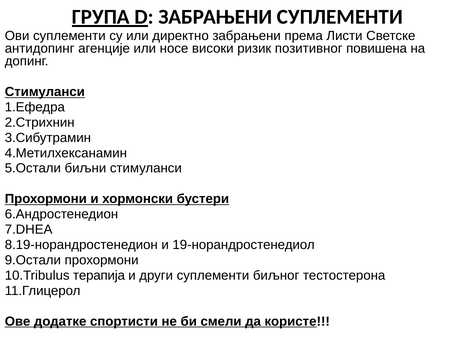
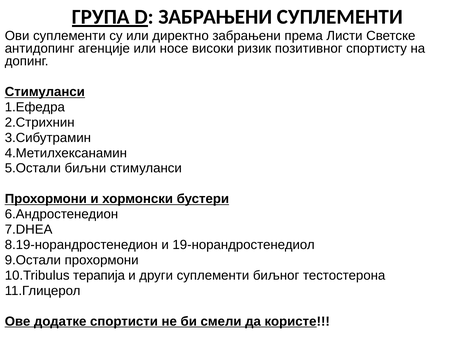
повишена: повишена -> спортисту (377, 49)
